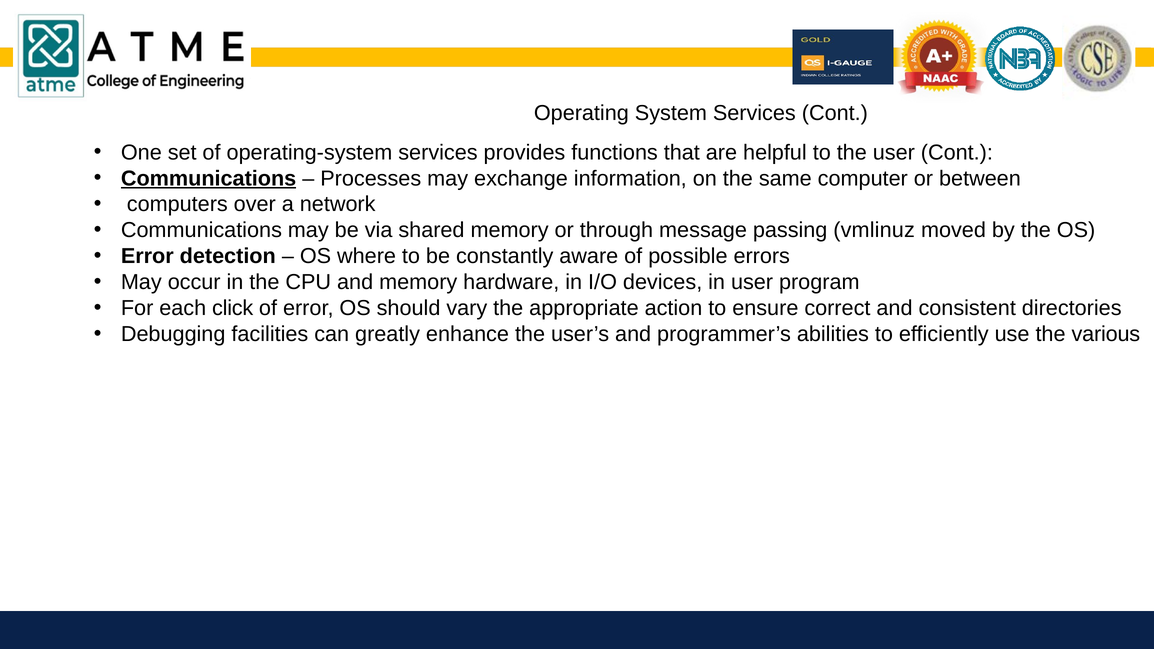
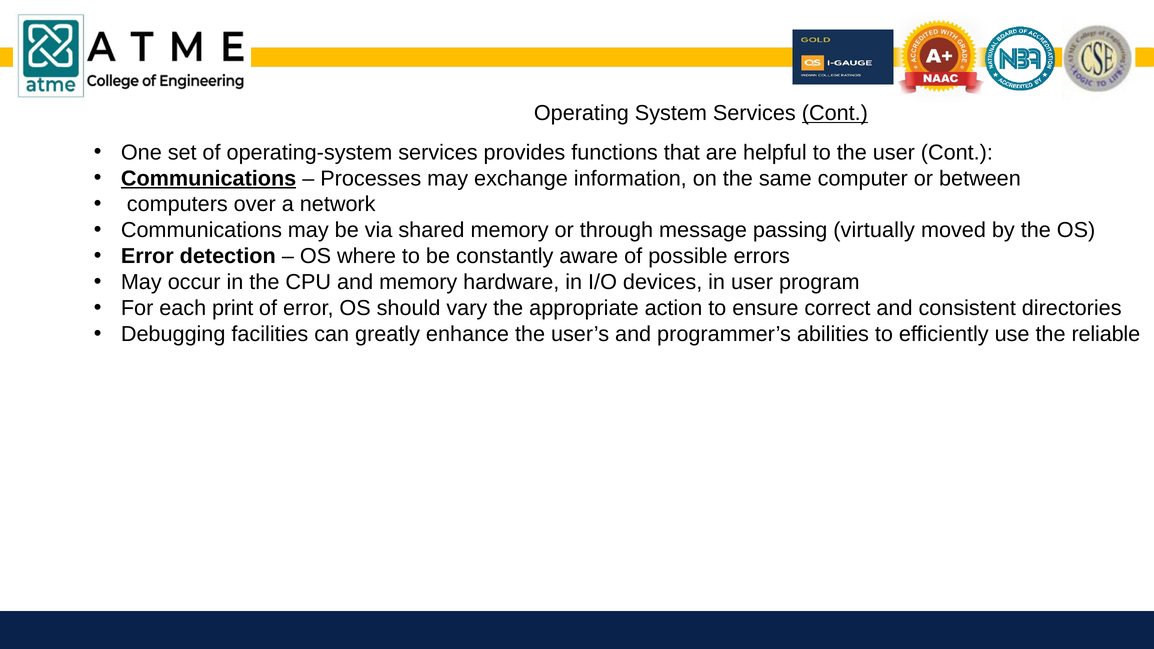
Cont underline: none -> present (835, 113)
vmlinuz: vmlinuz -> virtually (874, 230)
click: click -> print (233, 308)
various: various -> reliable (1106, 334)
